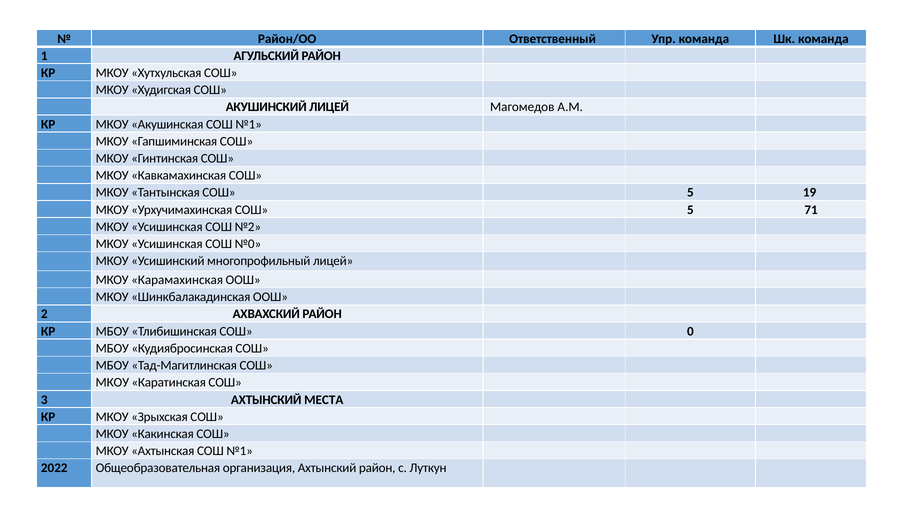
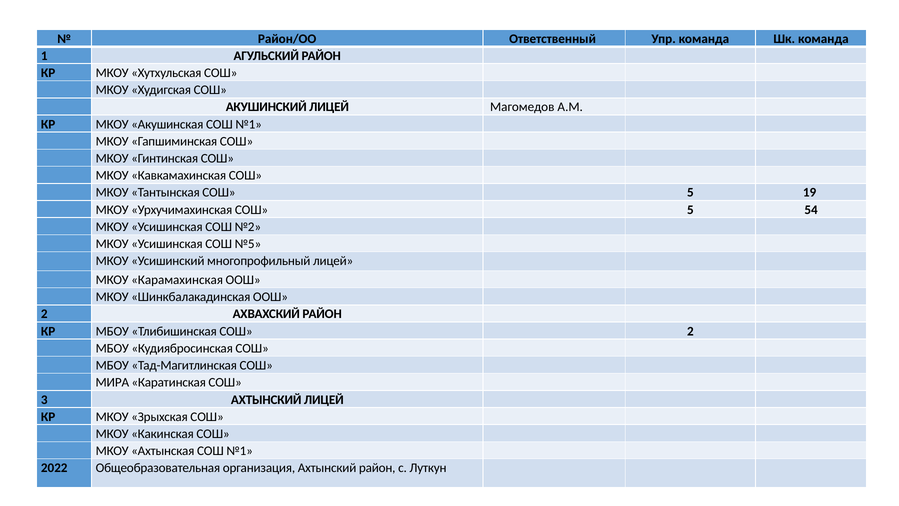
71: 71 -> 54 (811, 210)
№0: №0 -> №5 (248, 244)
СОШ 0: 0 -> 2 (690, 331)
МКОУ: МКОУ -> МИРА (112, 382)
АХТЫНСКИЙ МЕСТА: МЕСТА -> ЛИЦЕЙ (324, 399)
